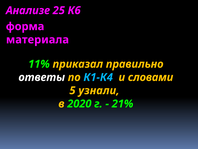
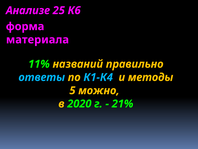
приказал: приказал -> названий (78, 64)
ответы colour: white -> light blue (42, 77)
словами: словами -> методы (151, 77)
узнали: узнали -> можно (99, 90)
